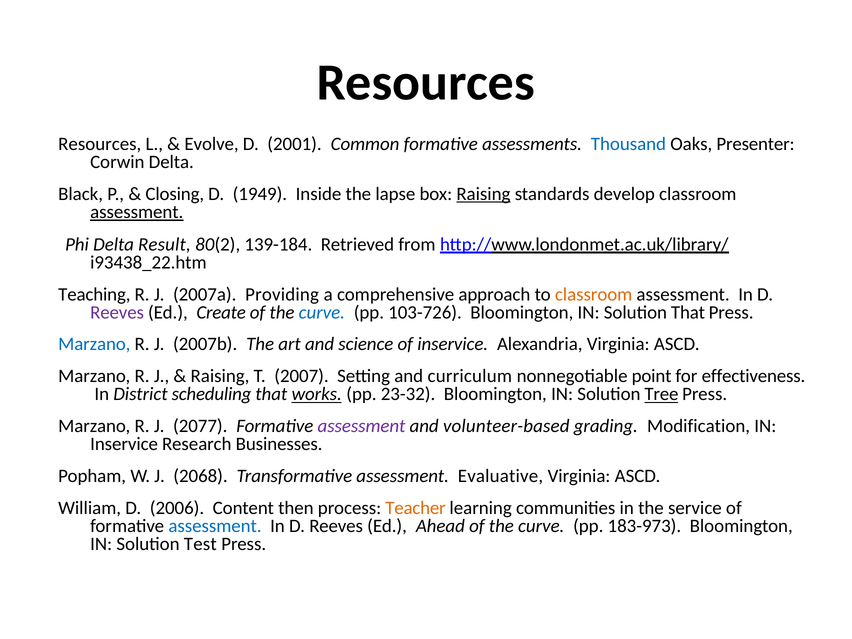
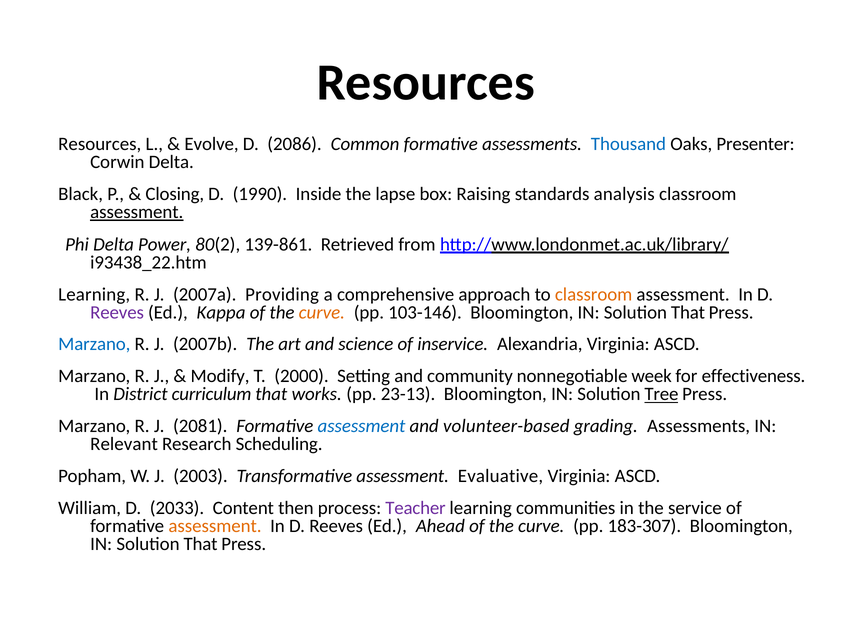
2001: 2001 -> 2086 (295, 144)
1949: 1949 -> 1990 (260, 194)
Raising underline: present -> none (483, 194)
develop: develop -> analysis (624, 194)
Result: Result -> Power (165, 244)
139-184: 139-184 -> 139-861 (278, 244)
Teaching: Teaching -> Learning (94, 294)
Create: Create -> Kappa (221, 312)
curve colour: blue -> orange (322, 312)
103-726: 103-726 -> 103-146 (425, 312)
Raising: Raising -> Modify (220, 376)
2007: 2007 -> 2000 (301, 376)
curriculum: curriculum -> community (470, 376)
point: point -> week (652, 376)
scheduling: scheduling -> curriculum (212, 394)
works underline: present -> none (317, 394)
23-32: 23-32 -> 23-13 (408, 394)
2077: 2077 -> 2081 (200, 426)
assessment colour: purple -> blue (362, 426)
grading Modification: Modification -> Assessments (699, 426)
Inservice: Inservice -> Relevant (124, 444)
Businesses: Businesses -> Scheduling (279, 444)
2068: 2068 -> 2003 (201, 476)
2006: 2006 -> 2033 (177, 508)
Teacher colour: orange -> purple (415, 508)
assessment colour: blue -> orange (215, 526)
183-973: 183-973 -> 183-307 (644, 526)
Test: Test -> That (201, 544)
